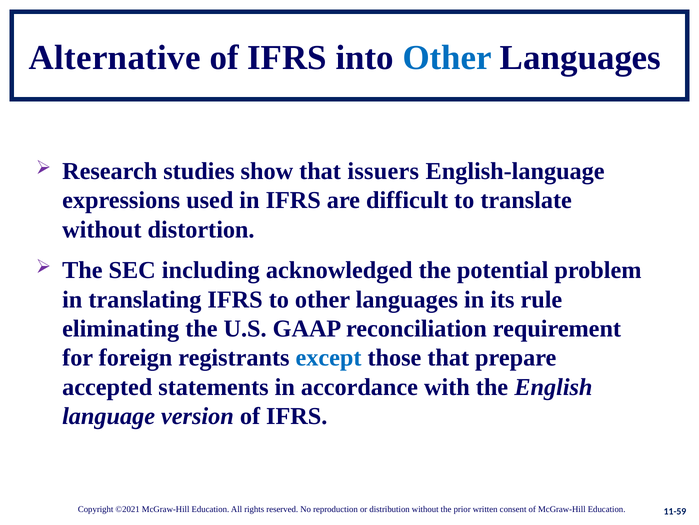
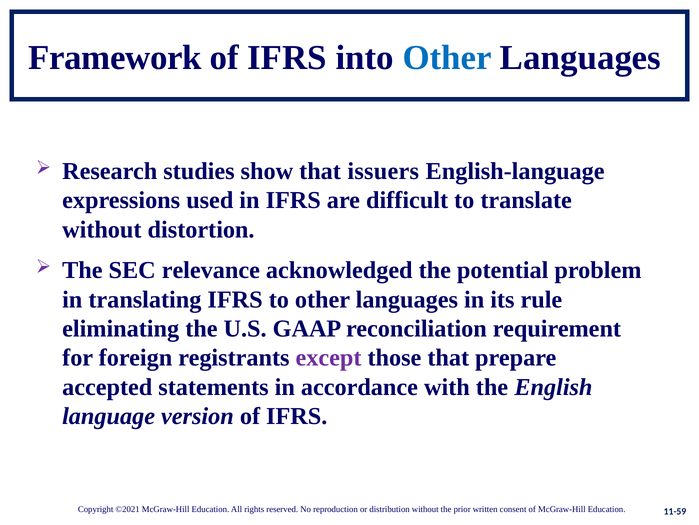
Alternative: Alternative -> Framework (115, 58)
including: including -> relevance (211, 270)
except colour: blue -> purple (329, 357)
